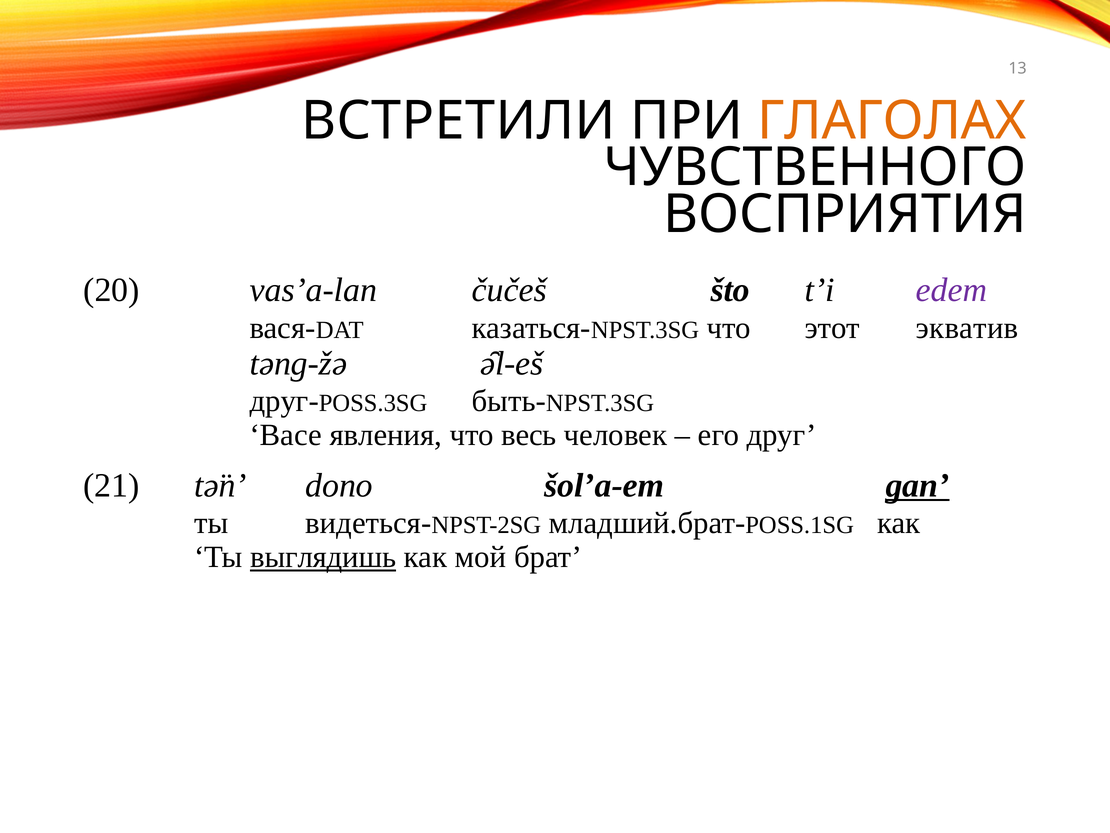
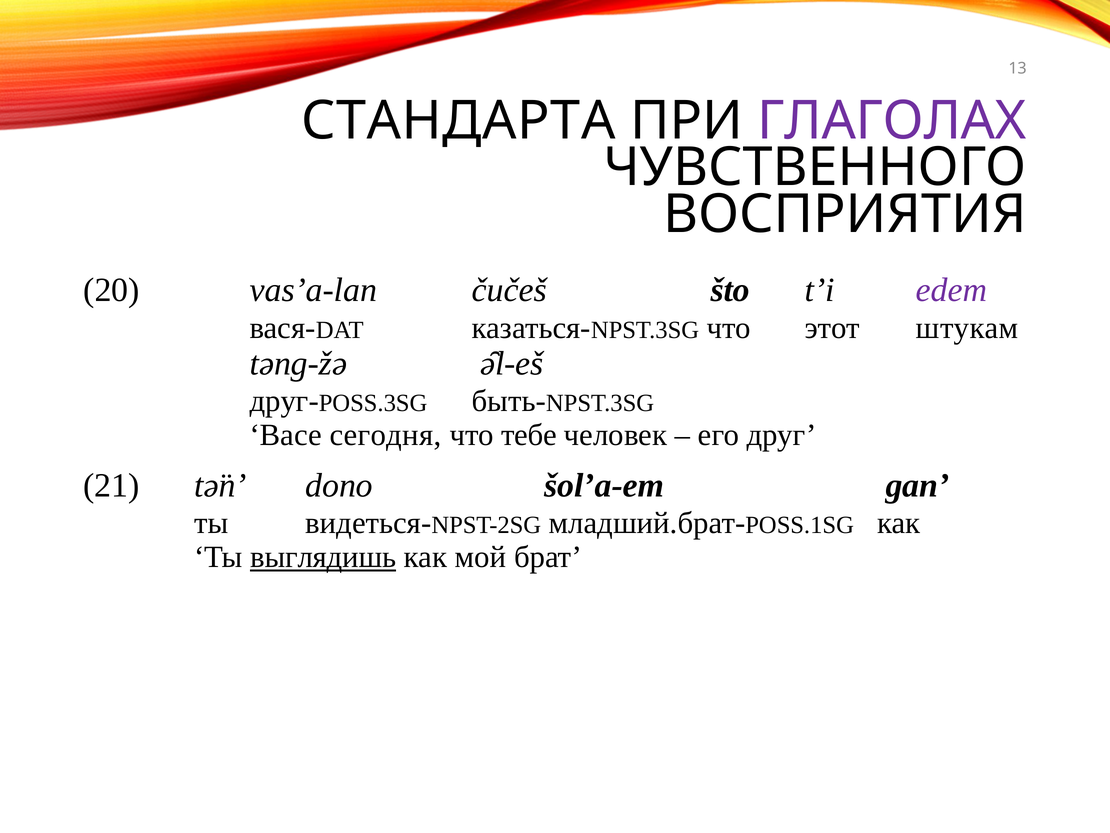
ВСТРЕТИЛИ: ВСТРЕТИЛИ -> СТАНДАРТА (458, 121)
ГЛАГОЛАХ colour: orange -> purple (892, 121)
экватив: экватив -> штукам (967, 328)
явления: явления -> сегодня (386, 435)
весь: весь -> тебе (529, 435)
gan underline: present -> none (918, 485)
